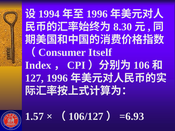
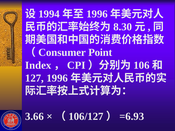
Itself: Itself -> Point (100, 53)
1.57: 1.57 -> 3.66 (34, 117)
